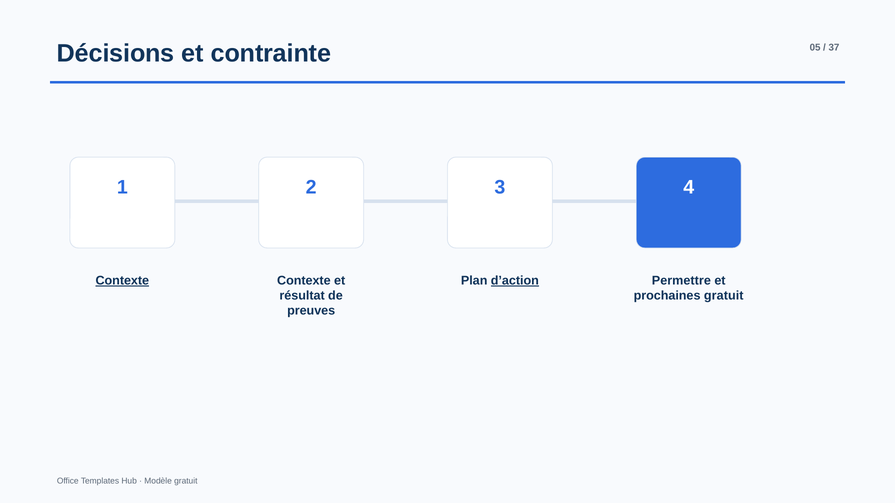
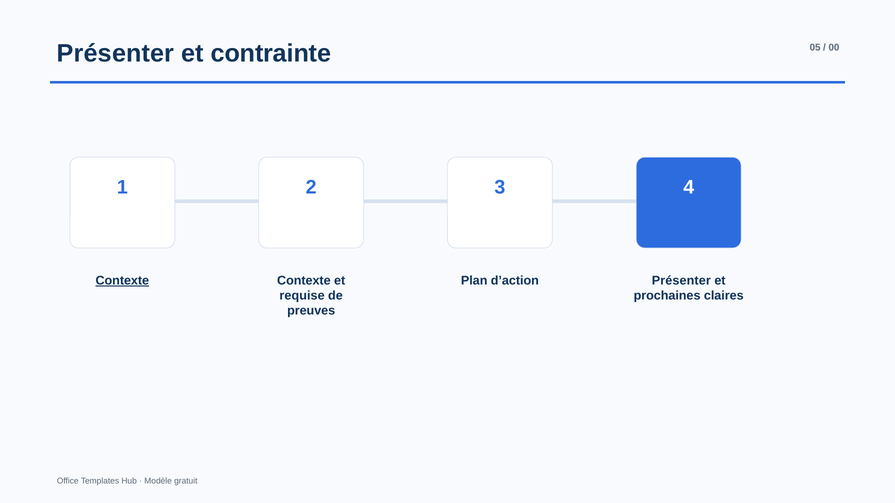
Décisions: Décisions -> Présenter (116, 54)
37: 37 -> 00 (834, 48)
d’action underline: present -> none (515, 281)
Permettre: Permettre -> Présenter (681, 281)
résultat: résultat -> requise (302, 296)
prochaines gratuit: gratuit -> claires (724, 296)
